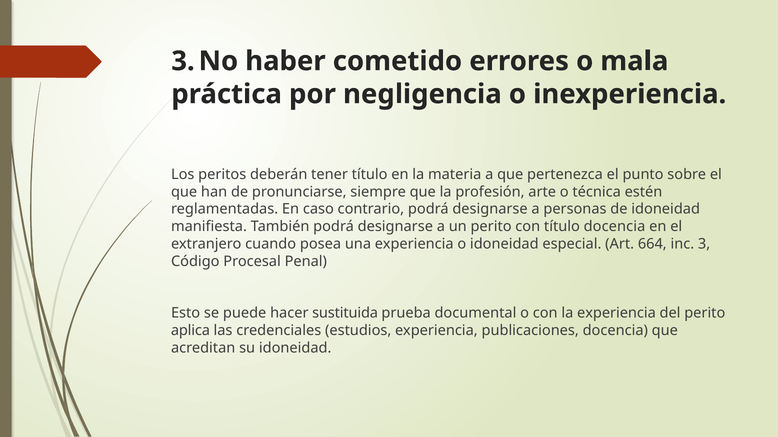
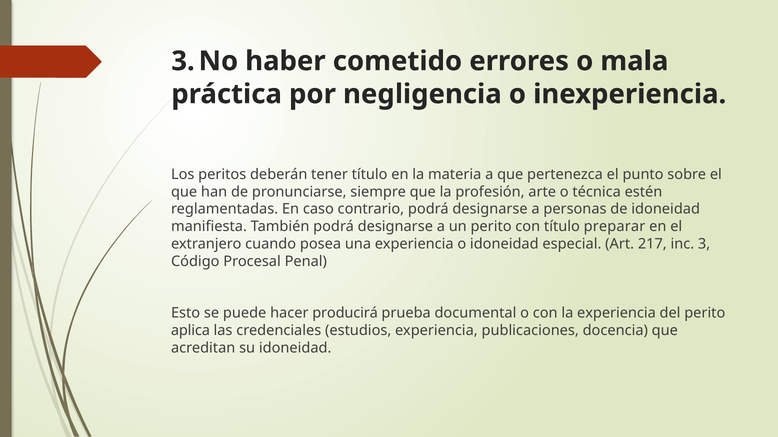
título docencia: docencia -> preparar (614, 227)
664: 664 -> 217 (652, 244)
sustituida: sustituida -> producirá (345, 313)
